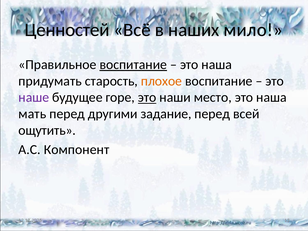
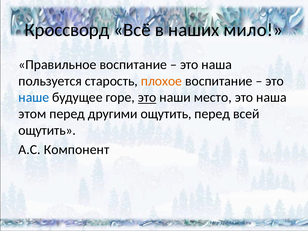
Ценностей: Ценностей -> Кроссворд (67, 30)
воспитание underline: present -> none (133, 65)
придумать: придумать -> пользуется (50, 81)
наше colour: purple -> blue (34, 97)
мать: мать -> этом (32, 114)
другими задание: задание -> ощутить (166, 114)
